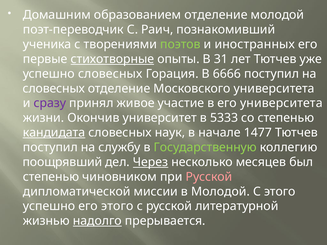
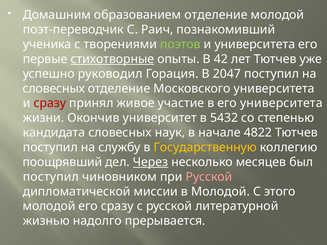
и иностранных: иностранных -> университета (255, 44)
31: 31 -> 42 (221, 59)
успешно словесных: словесных -> руководил (110, 74)
6666: 6666 -> 2047 (227, 74)
сразу colour: purple -> red (50, 103)
5333: 5333 -> 5432 (224, 118)
кандидата underline: present -> none (54, 133)
1477: 1477 -> 4822 (258, 133)
Государственную colour: light green -> yellow (205, 147)
степенью: степенью -> поступил (51, 177)
успешно: успешно -> молодой (49, 206)
его этого: этого -> сразу (117, 206)
надолго underline: present -> none (97, 221)
